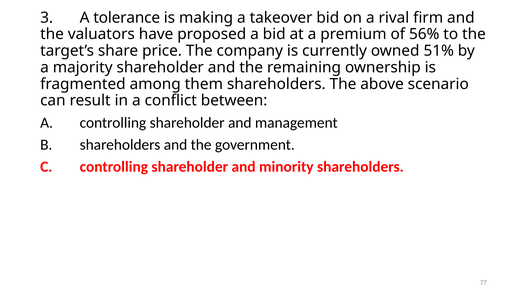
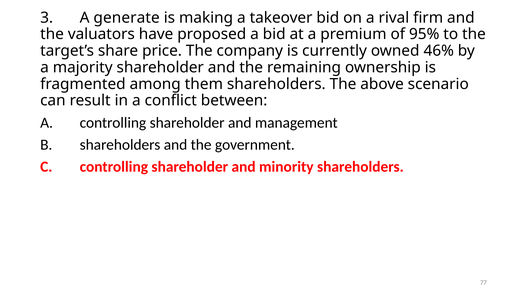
tolerance: tolerance -> generate (127, 18)
56%: 56% -> 95% (424, 34)
51%: 51% -> 46% (439, 51)
